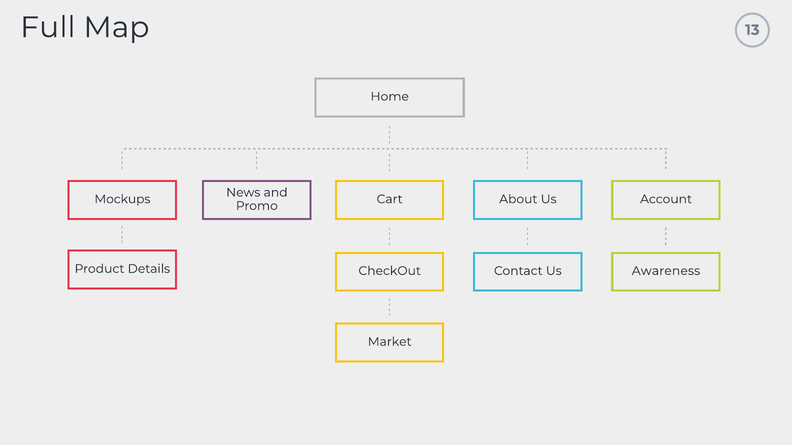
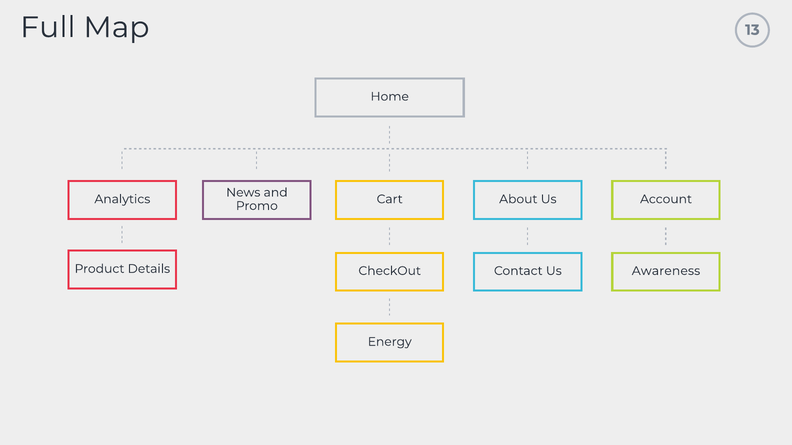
Mockups: Mockups -> Analytics (122, 199)
Market: Market -> Energy (390, 342)
